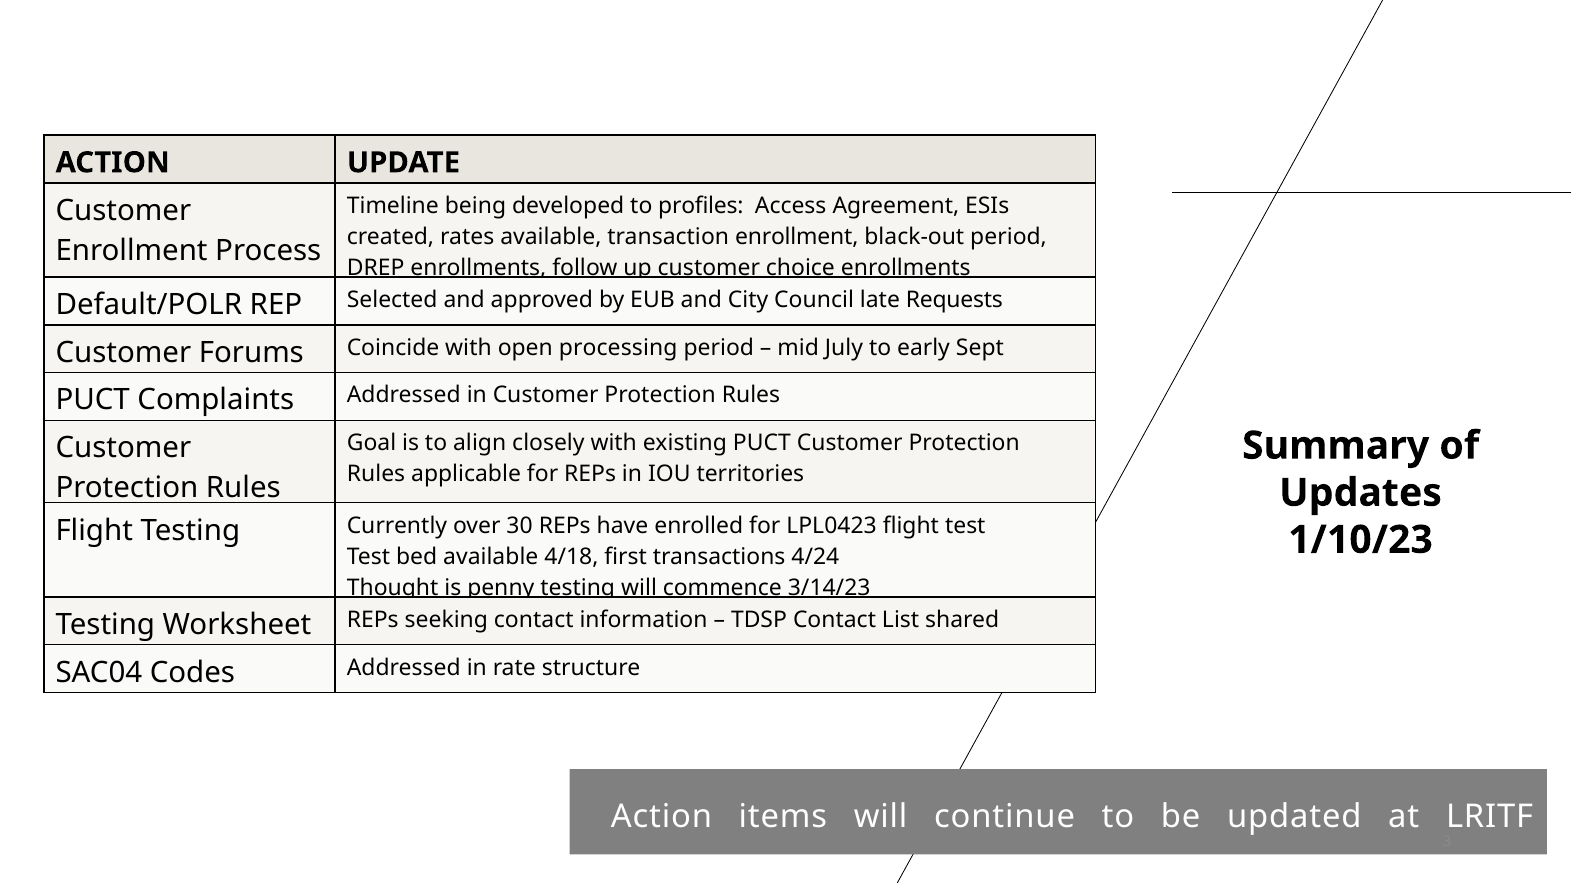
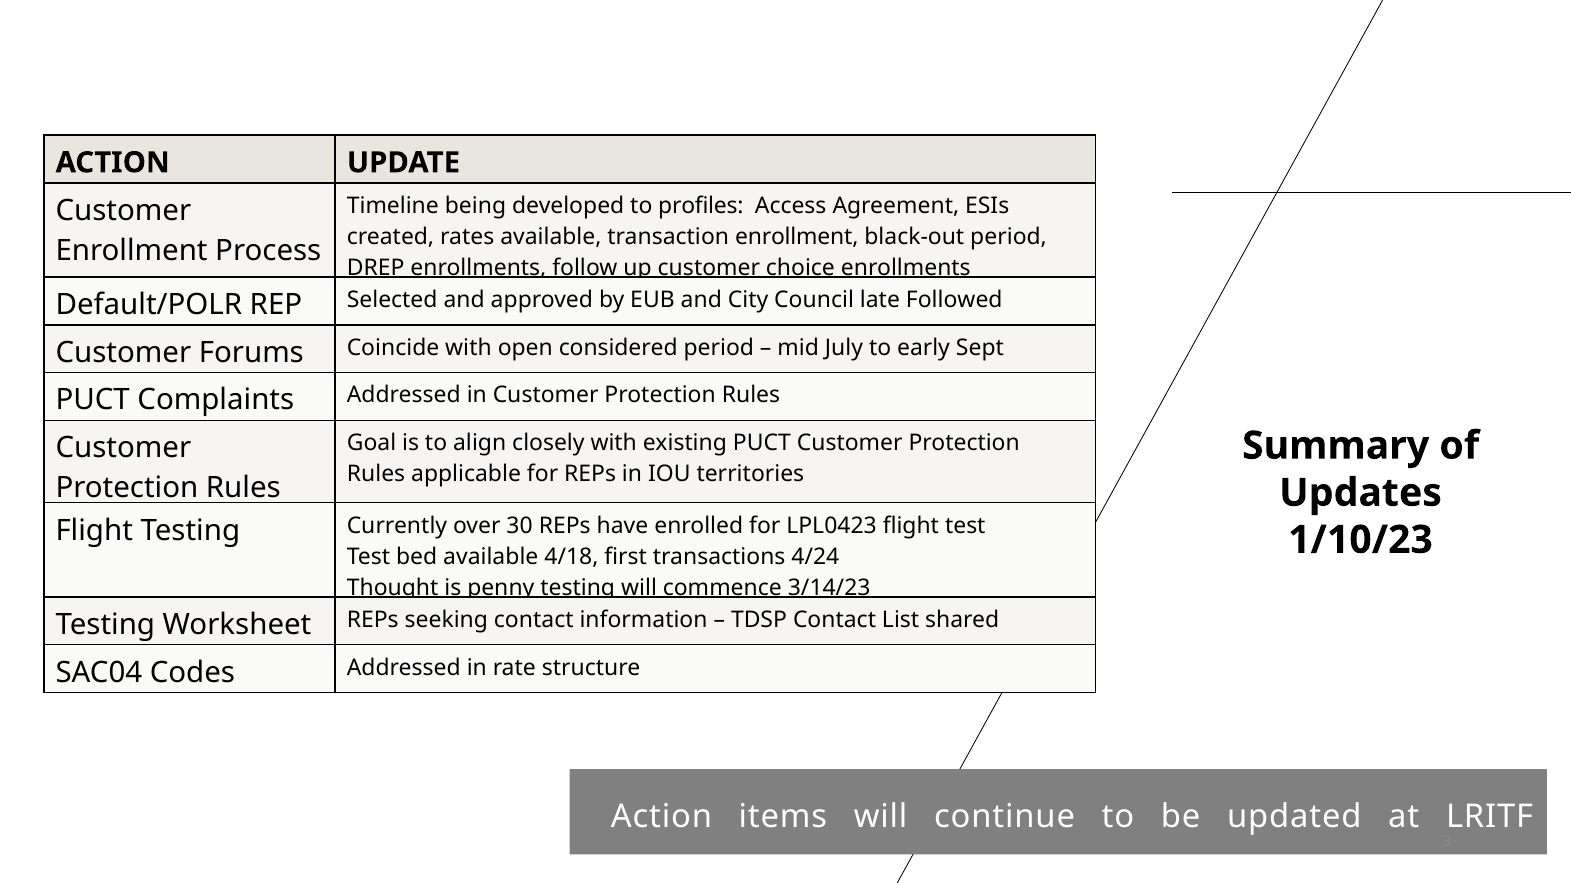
Requests: Requests -> Followed (954, 300)
processing: processing -> considered (618, 348)
